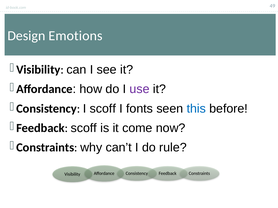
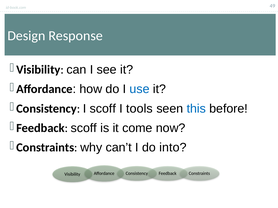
Emotions: Emotions -> Response (76, 36)
use colour: purple -> blue (140, 89)
fonts: fonts -> tools (139, 109)
rule: rule -> into (173, 148)
